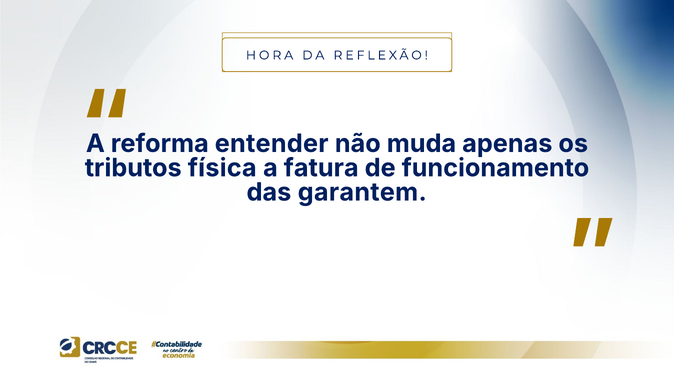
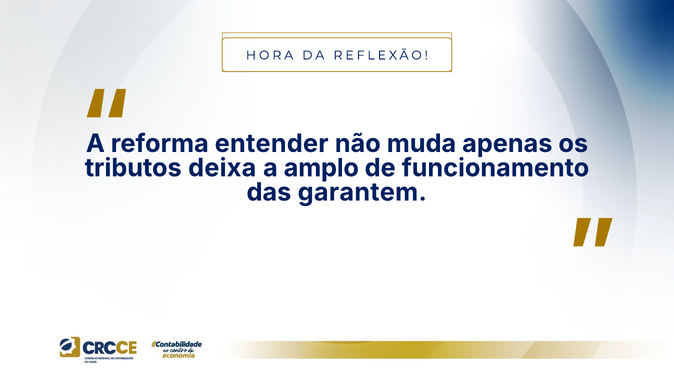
física: física -> deixa (222, 168)
fatura: fatura -> amplo (321, 168)
